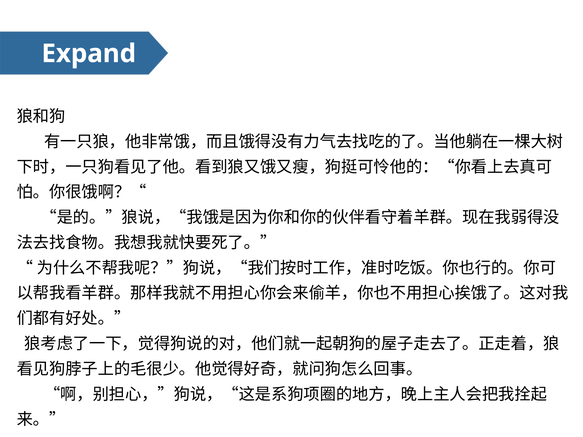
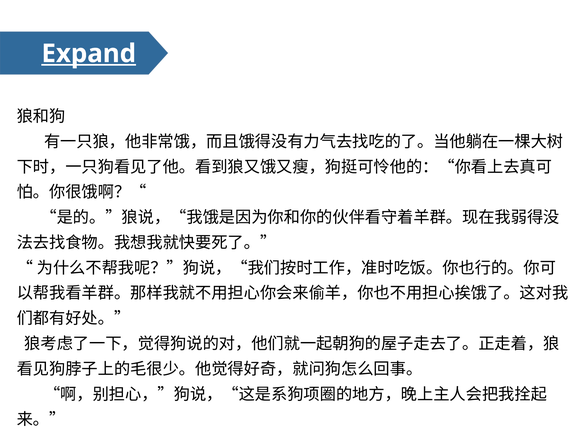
Expand underline: none -> present (89, 54)
